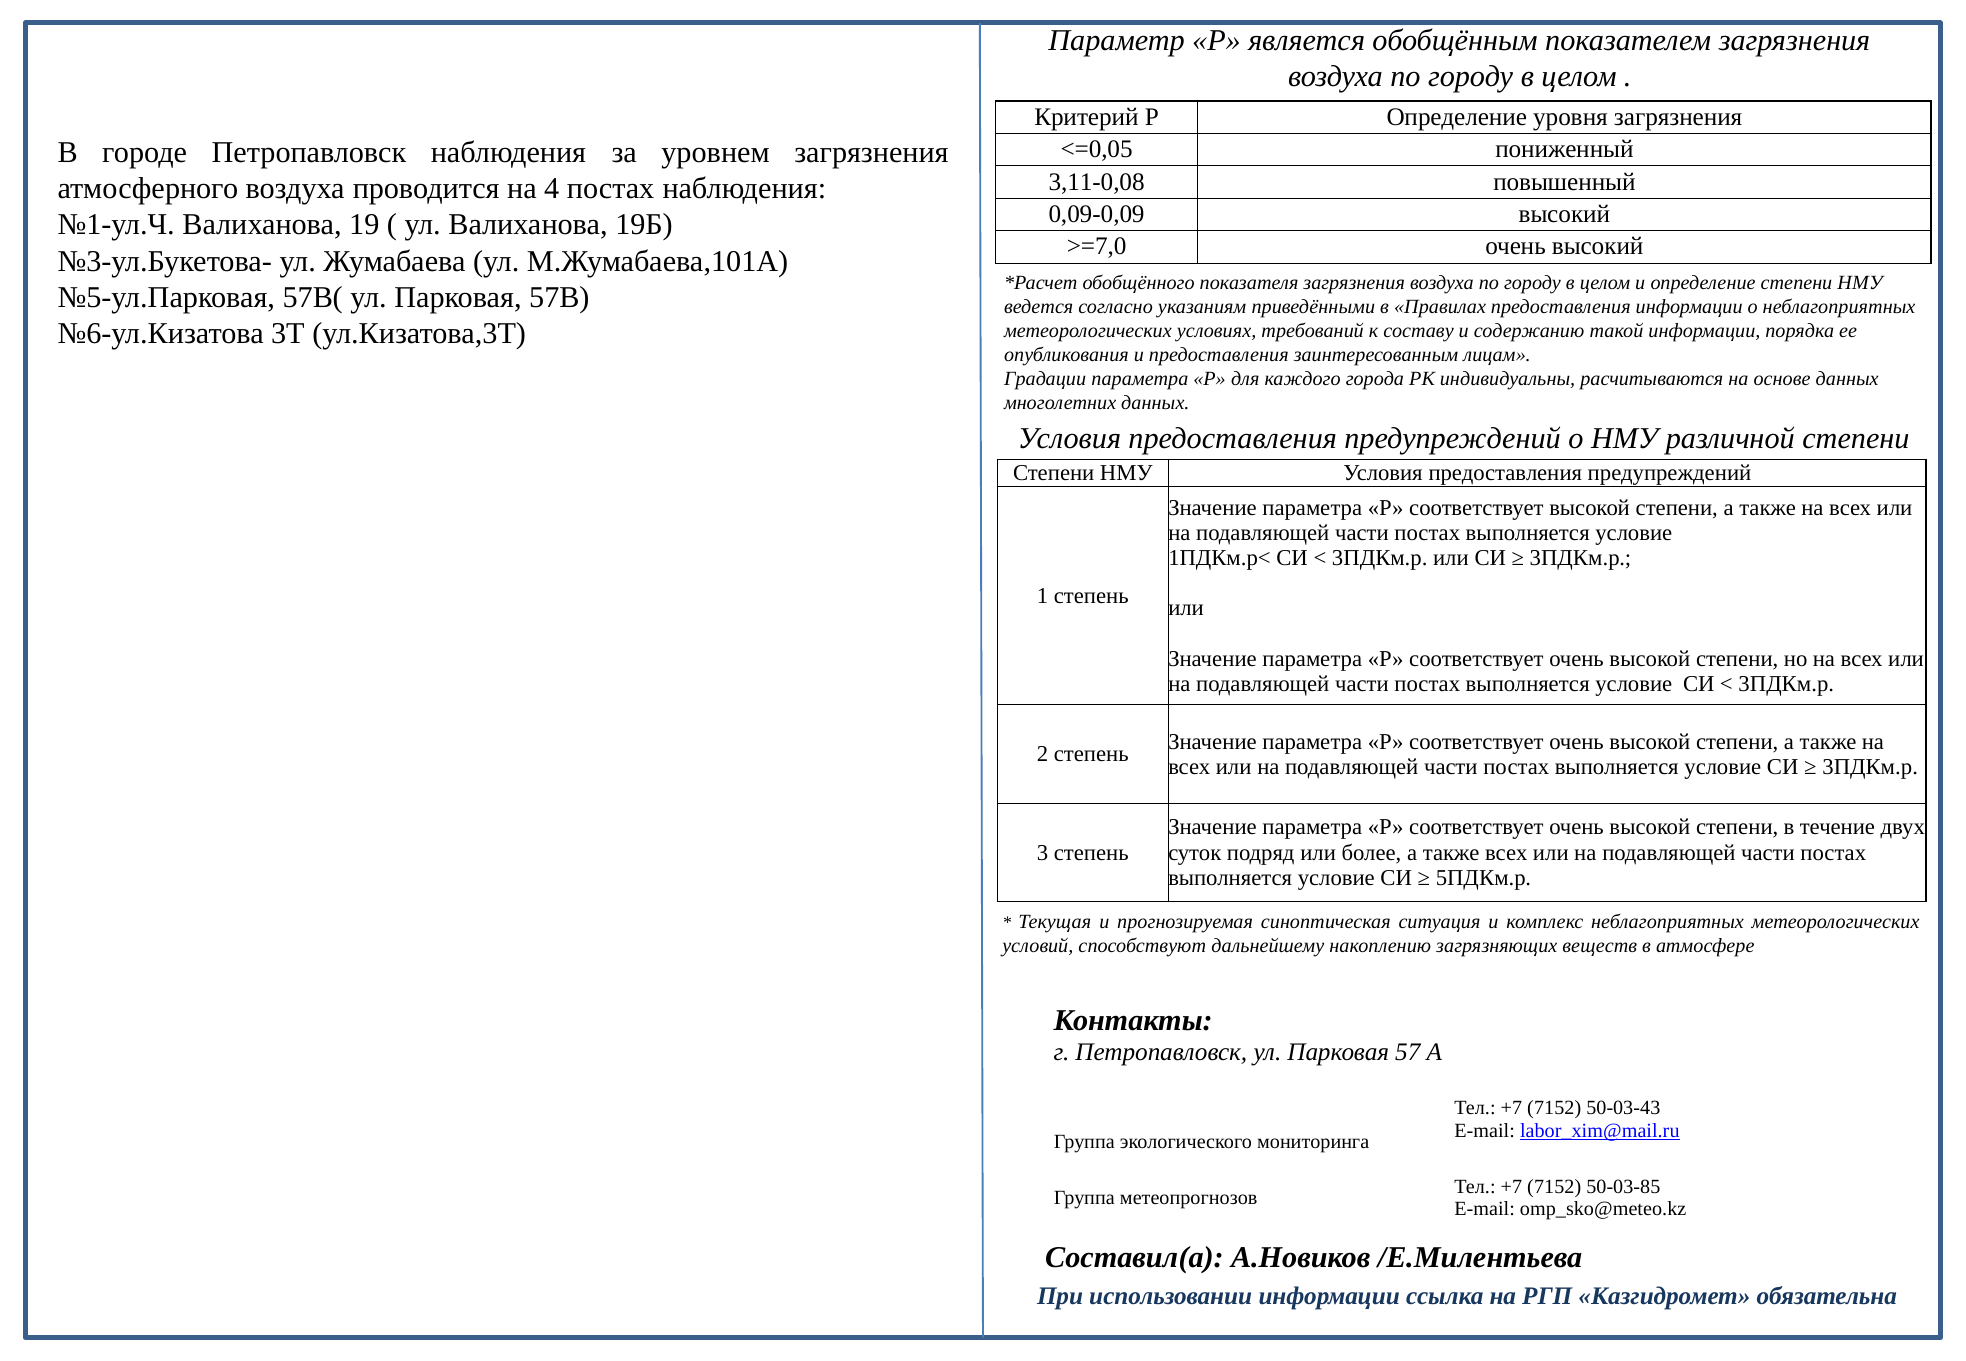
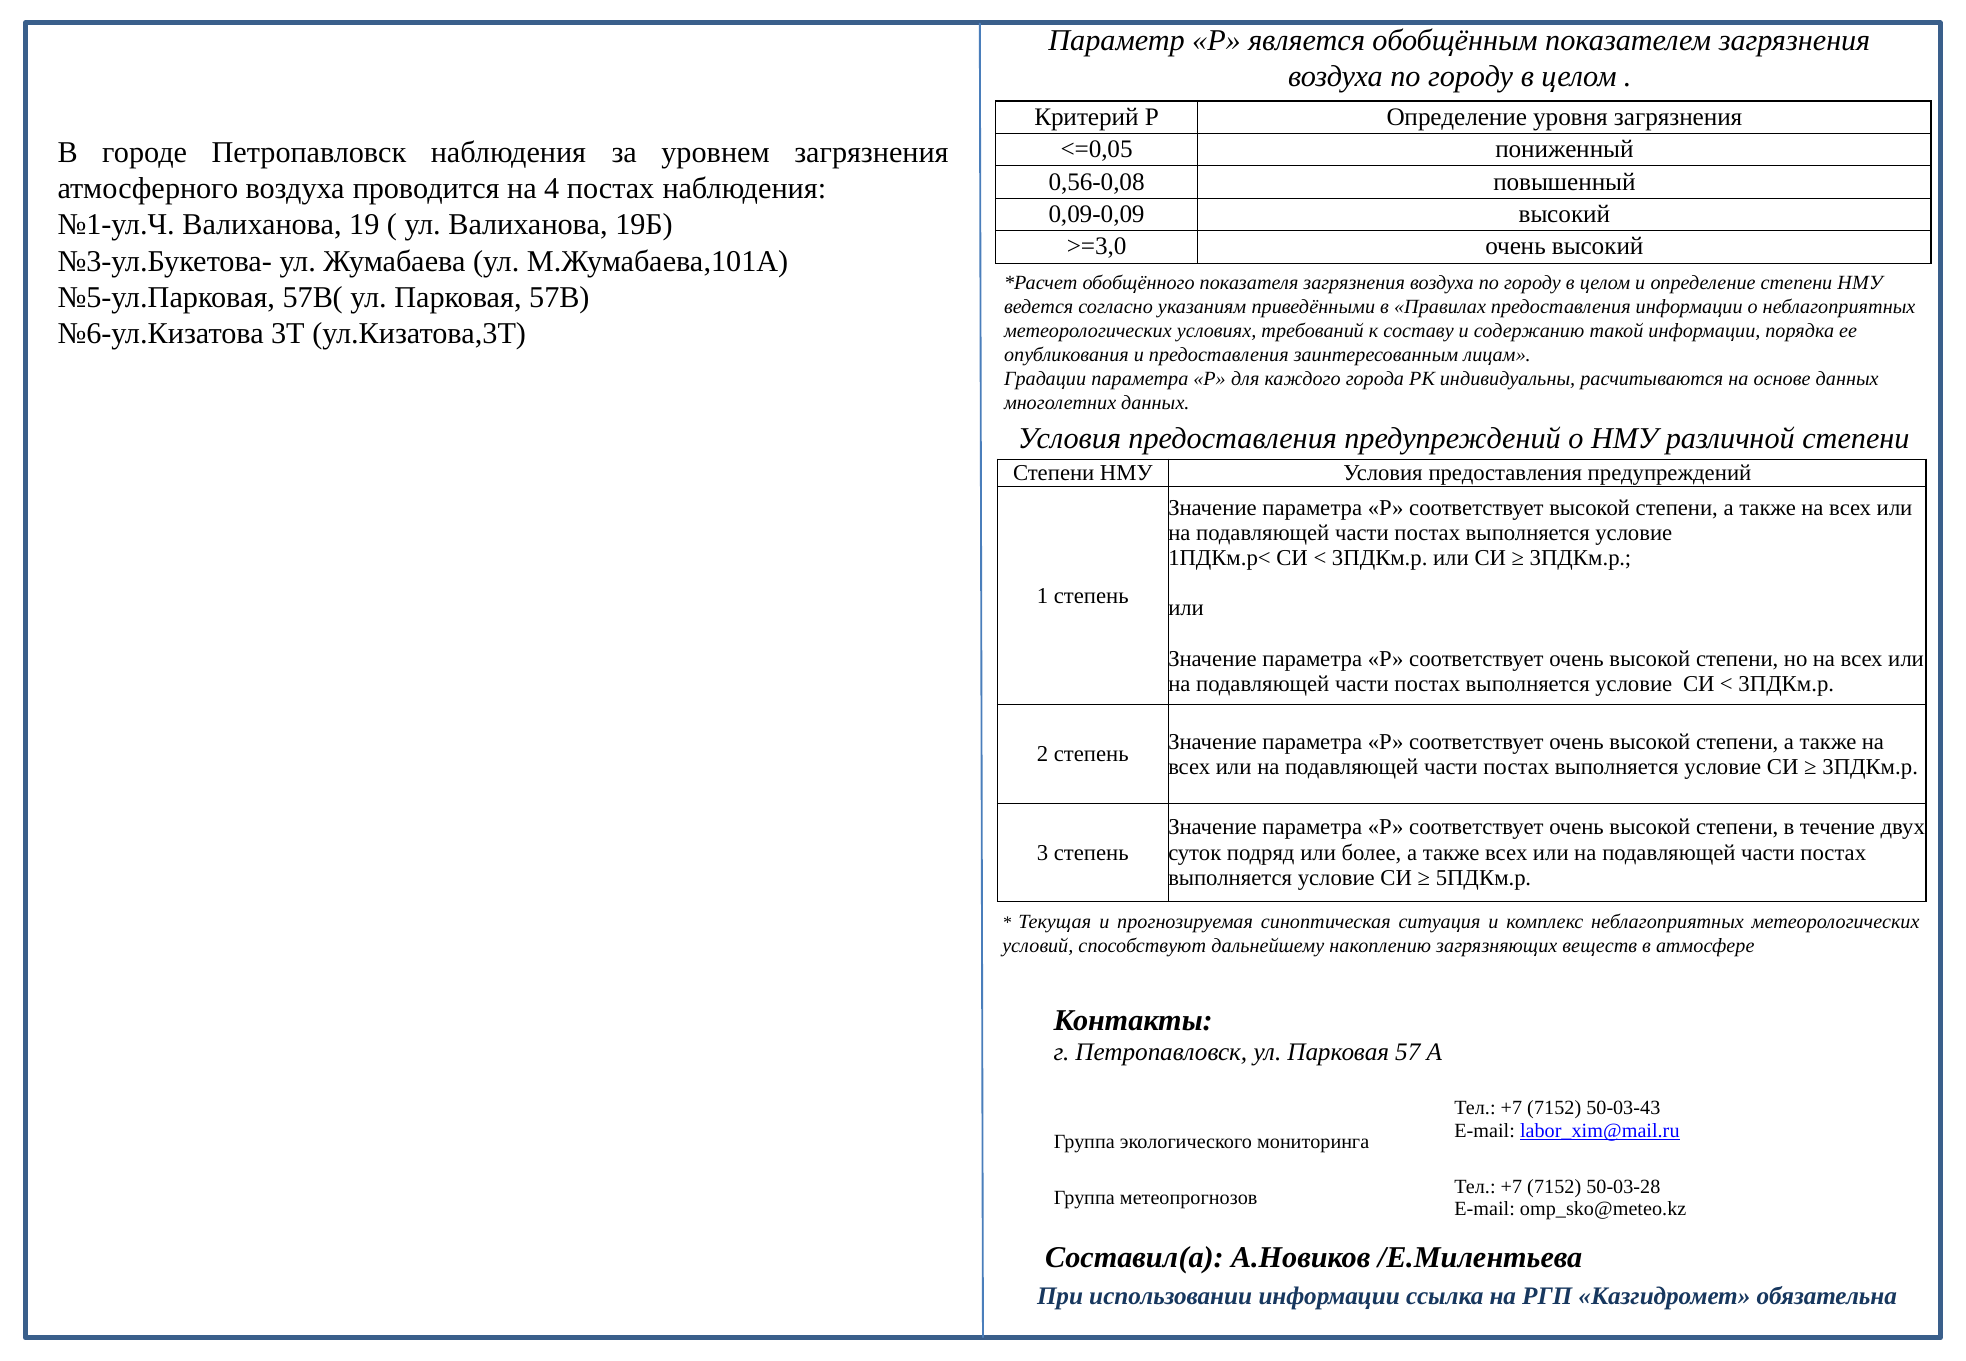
3,11-0,08: 3,11-0,08 -> 0,56-0,08 (1097, 182)
>=7,0: >=7,0 -> >=3,0 (1097, 247)
50-03-85: 50-03-85 -> 50-03-28 (1623, 1187)
